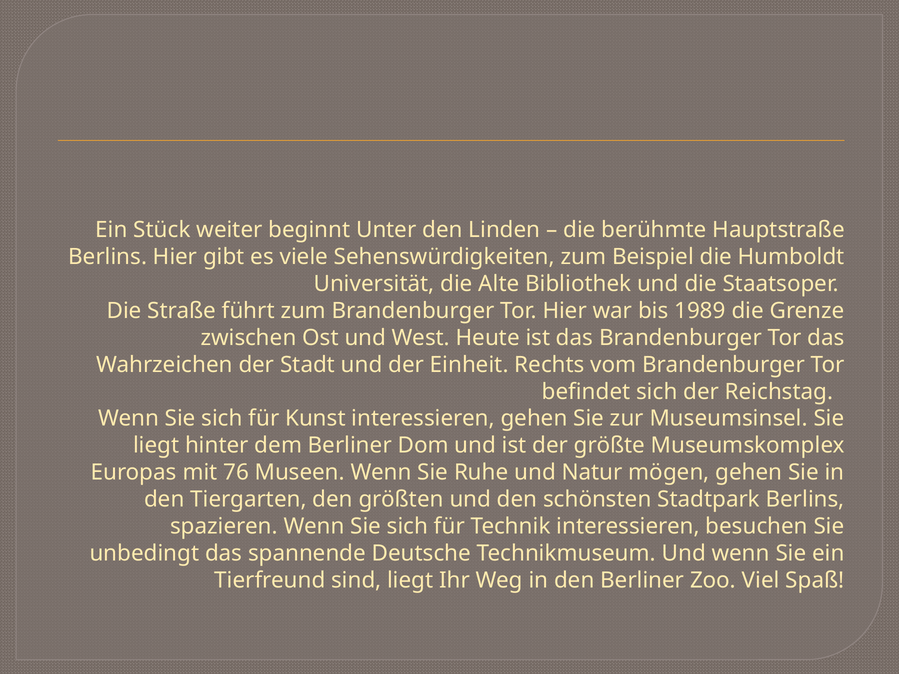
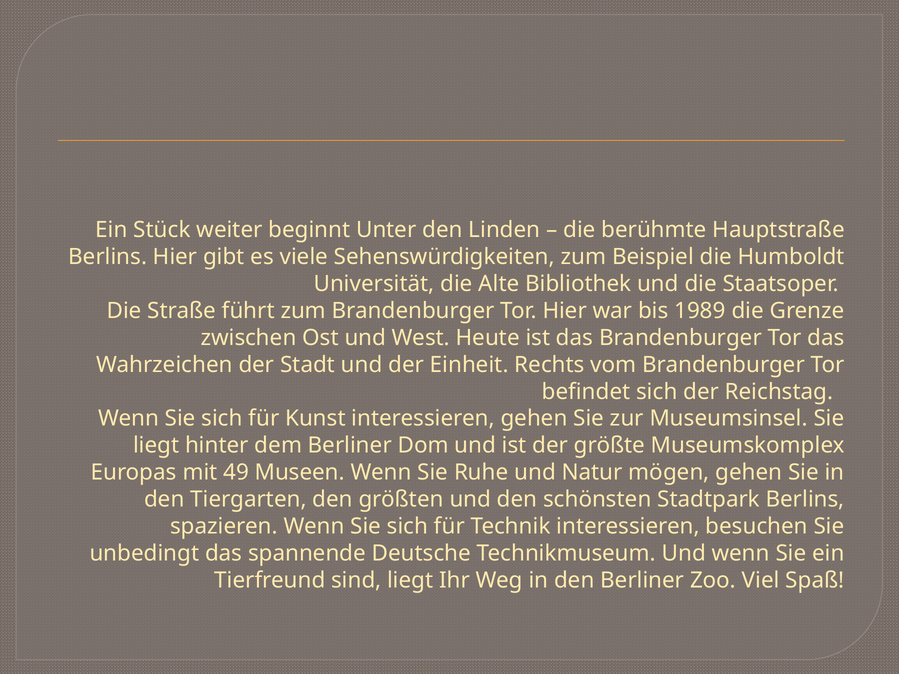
76: 76 -> 49 (236, 473)
